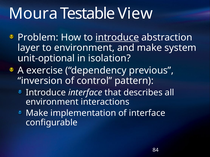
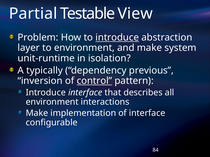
Moura: Moura -> Partial (33, 14)
unit-optional: unit-optional -> unit-runtime (46, 58)
exercise: exercise -> typically (45, 71)
control underline: none -> present (94, 81)
